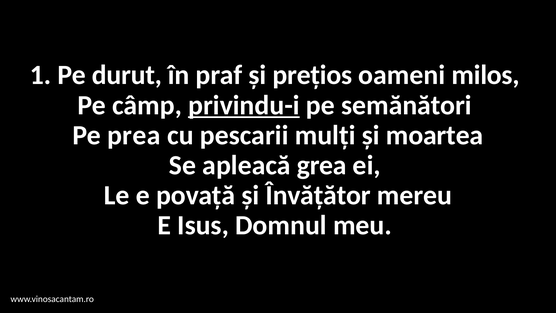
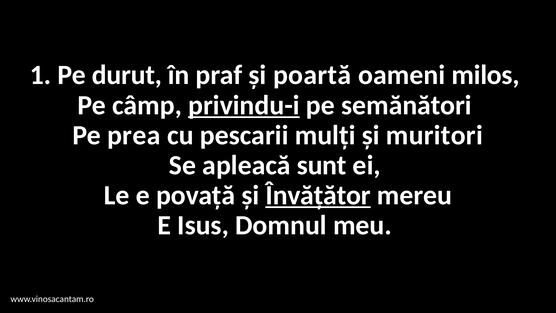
prețios: prețios -> poartă (312, 75)
moartea: moartea -> muritori (434, 135)
grea: grea -> sunt (322, 165)
Învățător underline: none -> present (318, 195)
